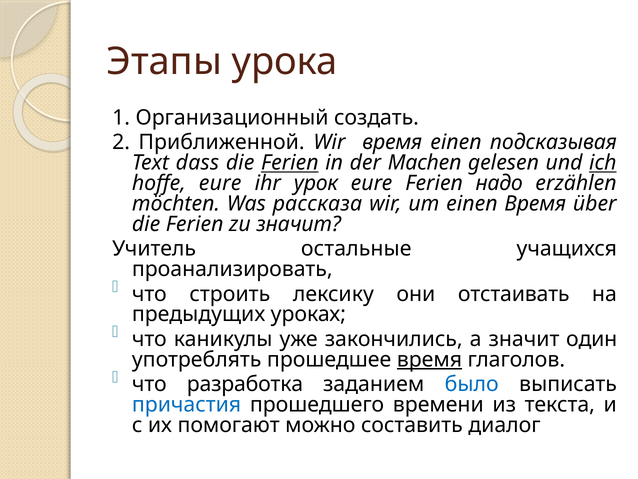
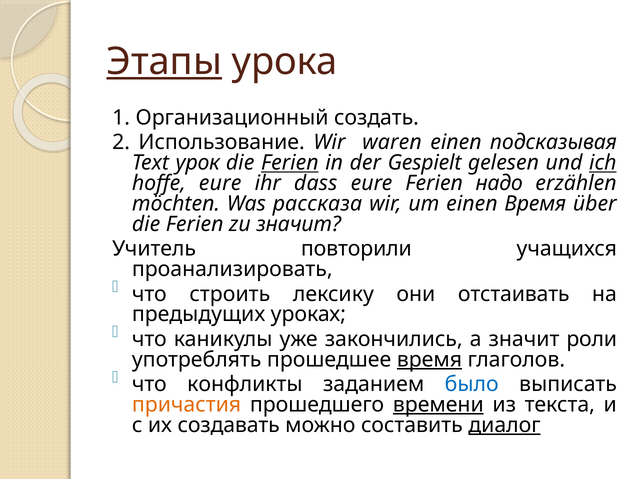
Этапы underline: none -> present (164, 62)
Приближенной: Приближенной -> Использование (222, 142)
Wir время: время -> waren (392, 142)
dass: dass -> урок (198, 163)
Machen: Machen -> Gespielt (425, 163)
урок: урок -> dass (316, 183)
остальные: остальные -> повторили (356, 249)
один: один -> роли (592, 339)
разработка: разработка -> конфликты (245, 384)
причастия colour: blue -> orange (187, 404)
времени underline: none -> present (438, 404)
помогают: помогают -> создавать (229, 425)
диалог underline: none -> present (504, 425)
